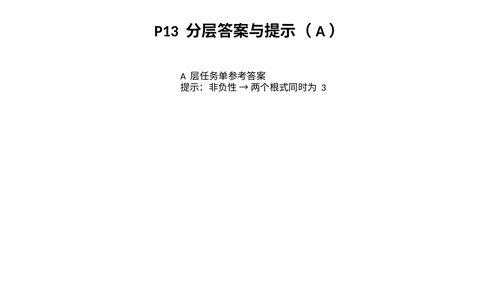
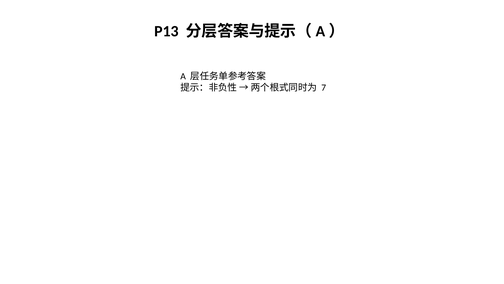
3: 3 -> 7 (324, 88)
